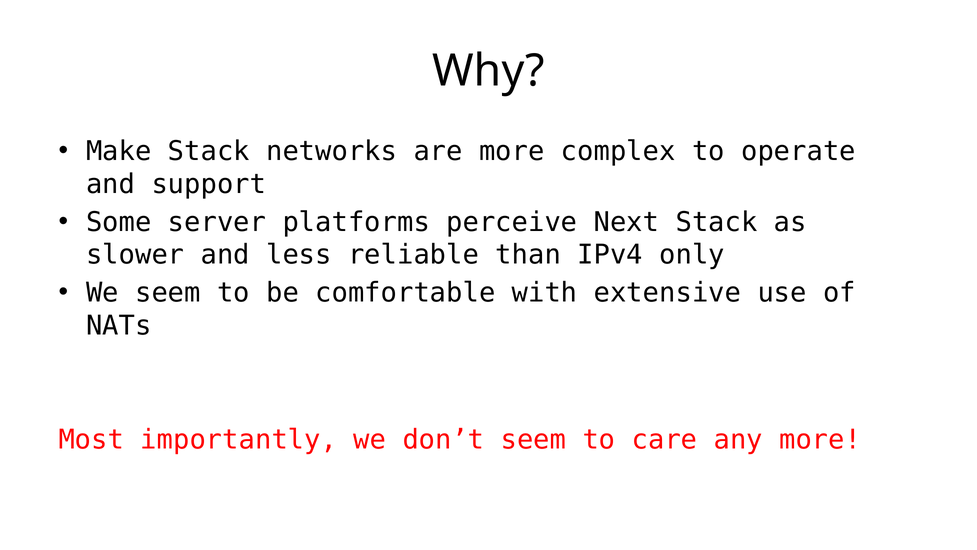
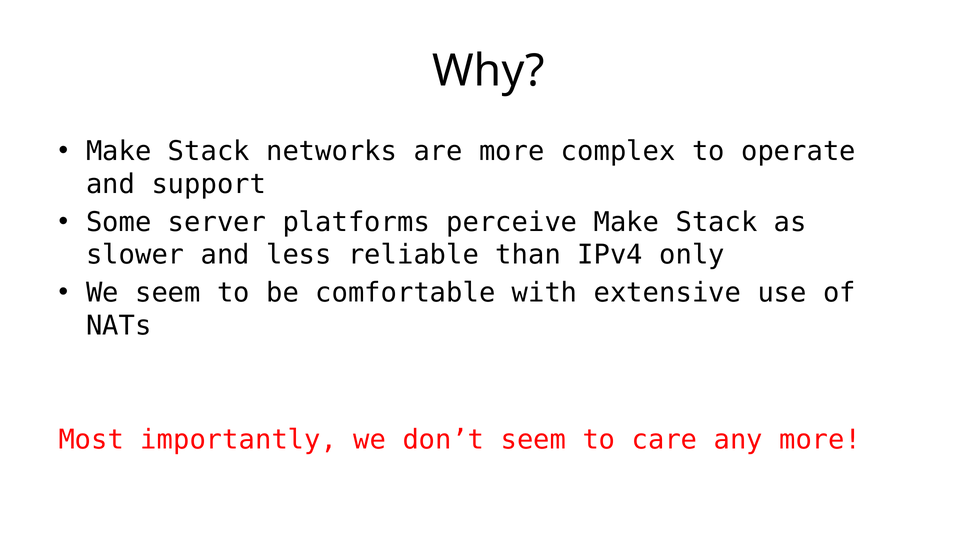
perceive Next: Next -> Make (626, 222)
